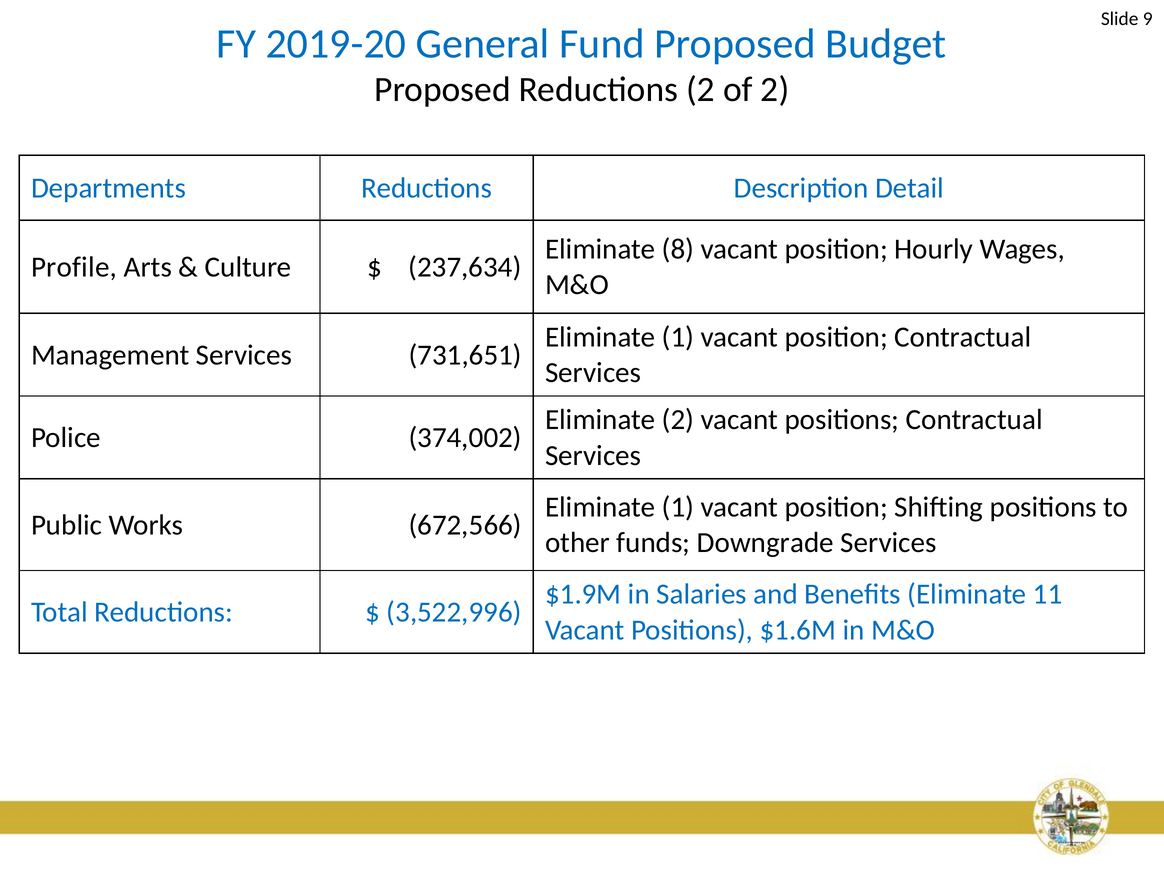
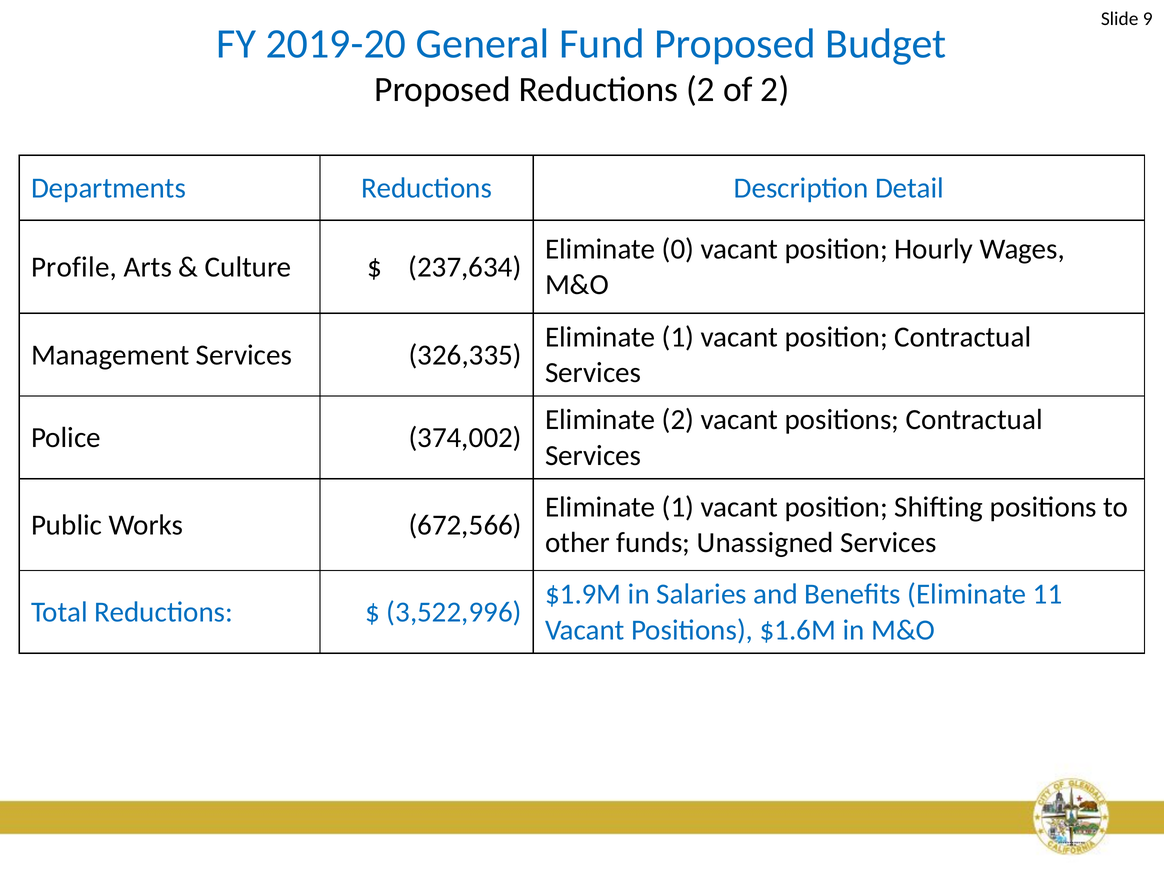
8: 8 -> 0 (678, 249)
731,651: 731,651 -> 326,335 (465, 355)
Downgrade: Downgrade -> Unassigned (765, 543)
